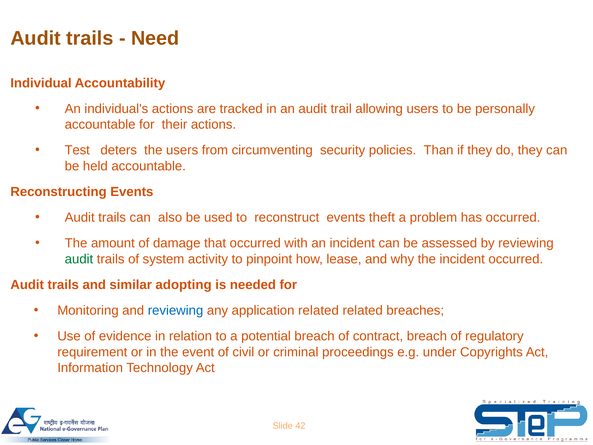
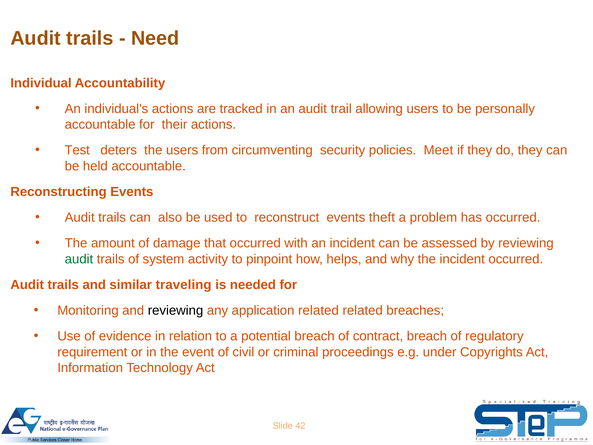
Than: Than -> Meet (438, 150)
lease: lease -> helps (344, 259)
adopting: adopting -> traveling (184, 285)
reviewing colour: blue -> black (176, 310)
